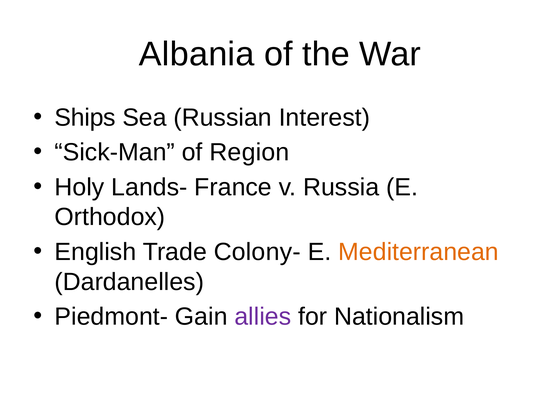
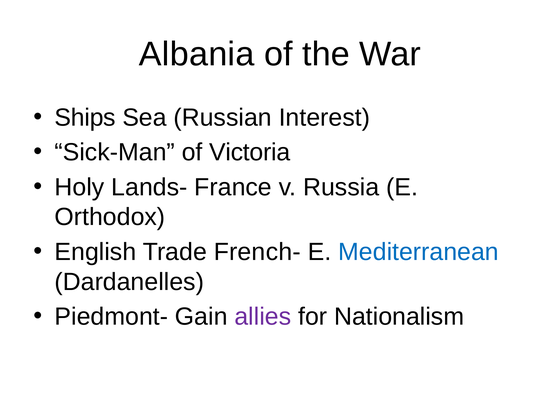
Region: Region -> Victoria (250, 152)
Colony-: Colony- -> French- (257, 252)
Mediterranean colour: orange -> blue (418, 252)
